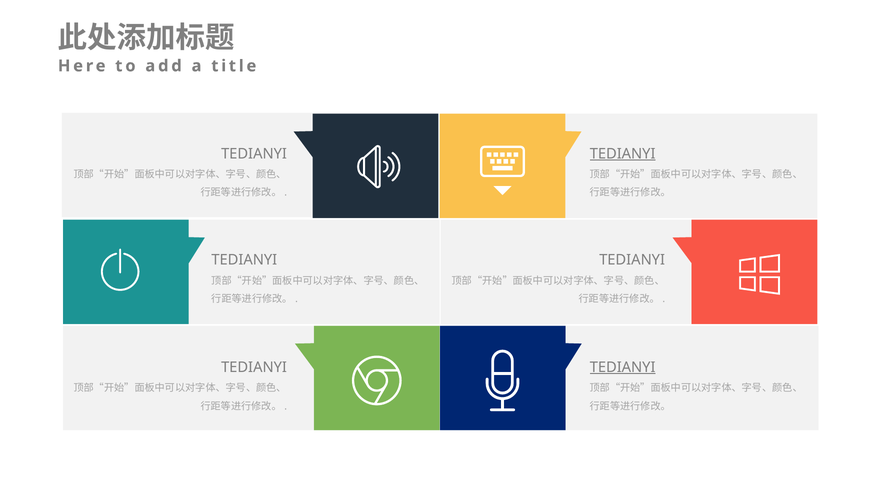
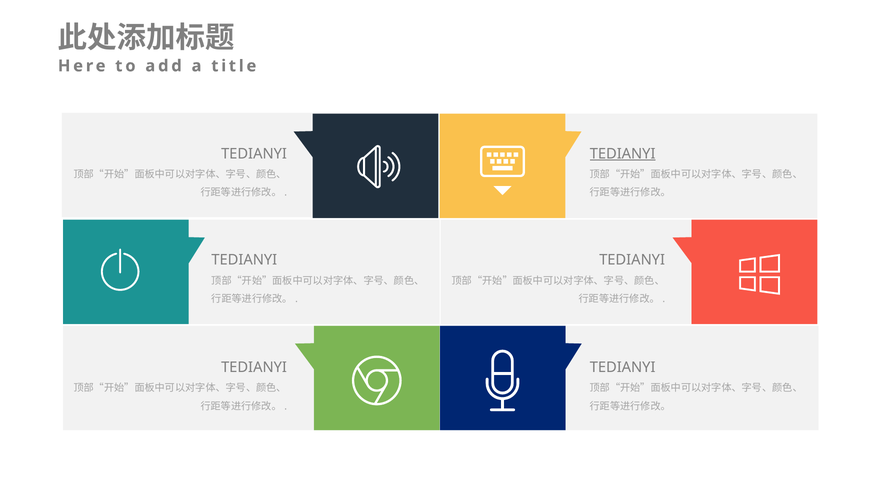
TEDIANYI underline: present -> none (623, 367)
